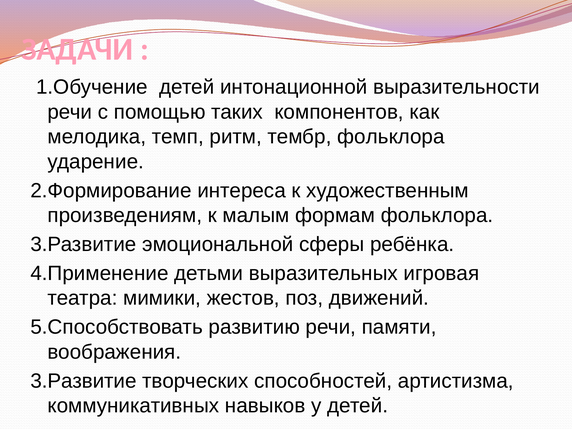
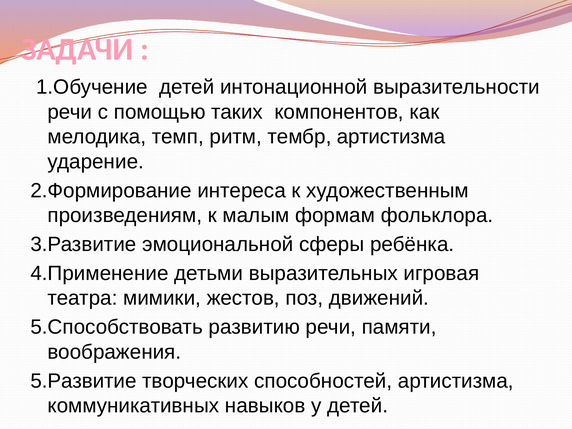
тембр фольклора: фольклора -> артистизма (391, 137)
3.Развитие: 3.Развитие -> 5.Развитие (83, 381)
